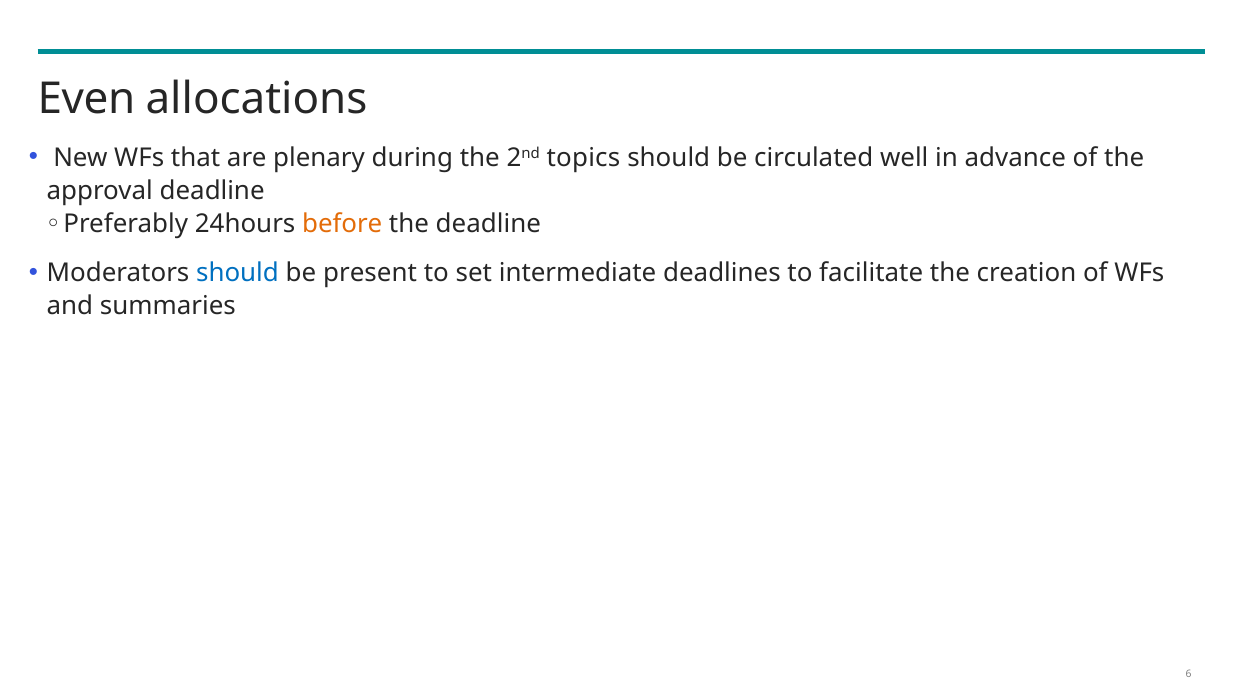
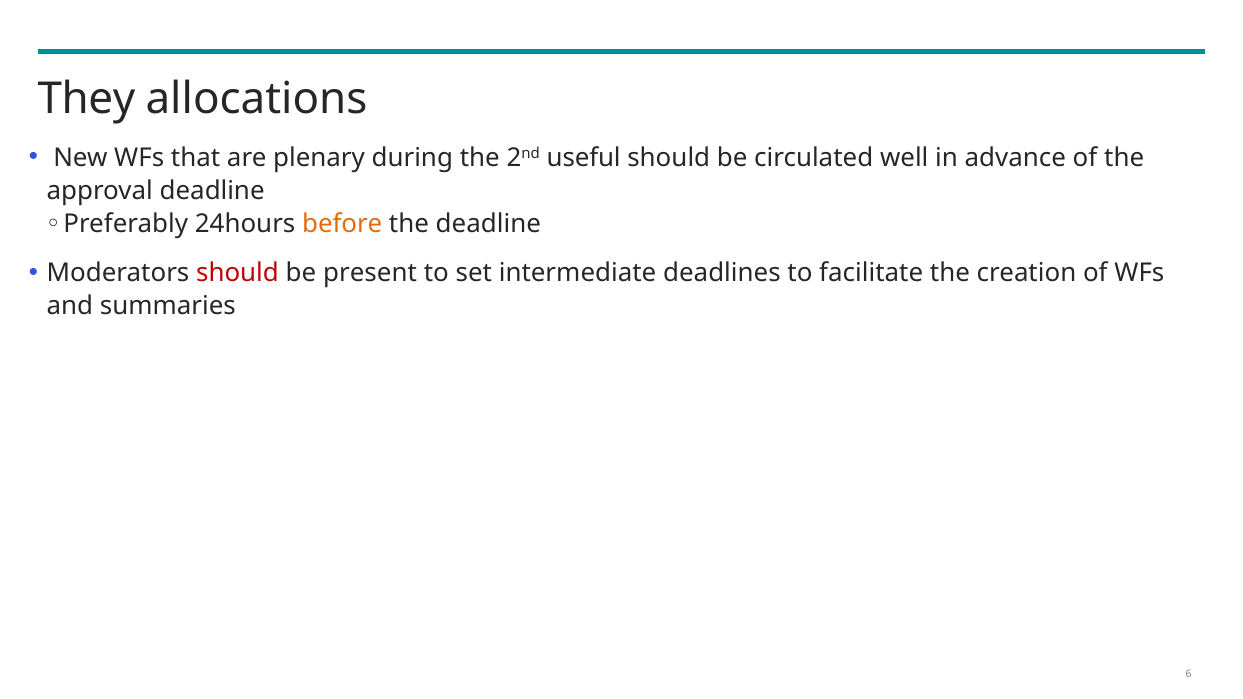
Even: Even -> They (86, 99)
topics: topics -> useful (584, 158)
should colour: blue -> red (237, 273)
